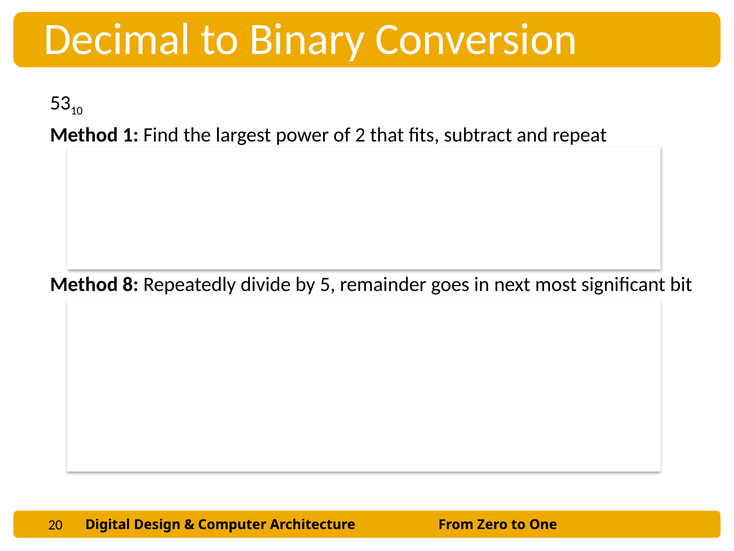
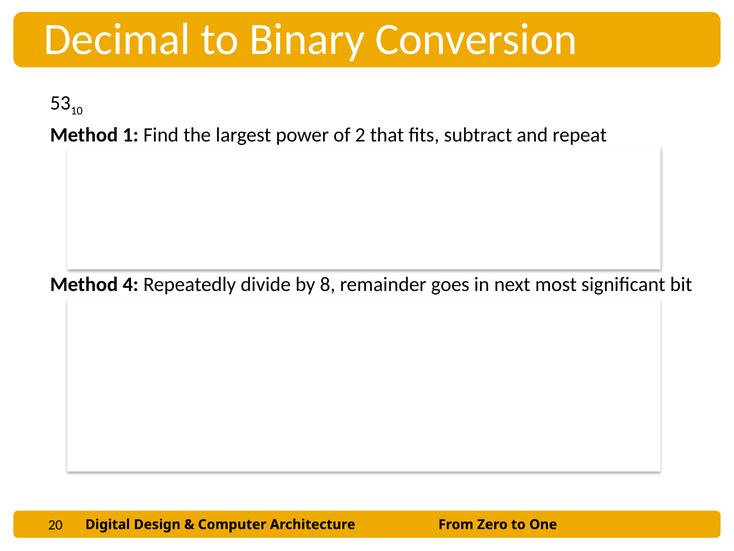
8: 8 -> 4 (131, 284)
by 5: 5 -> 8 (328, 284)
